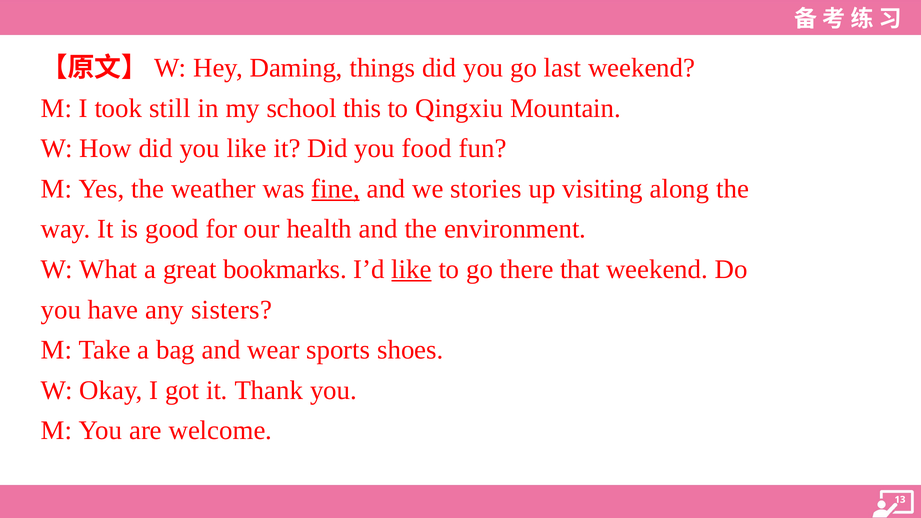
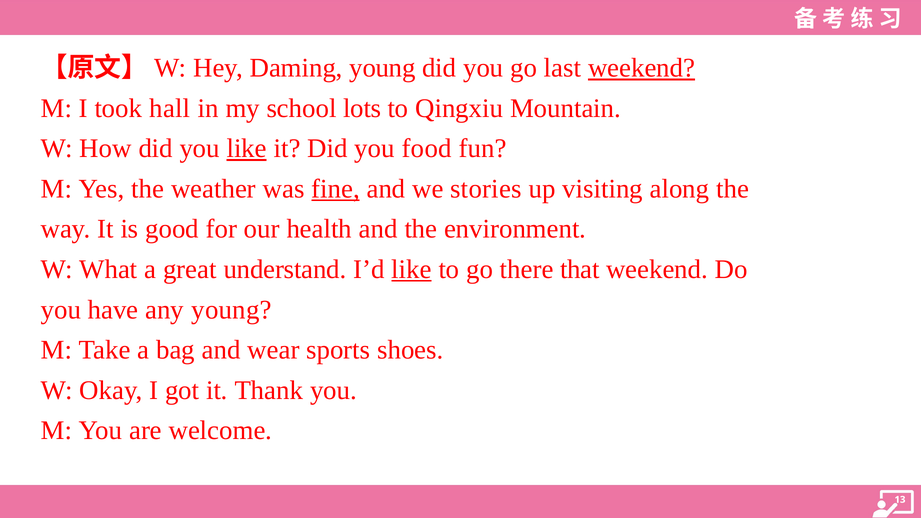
Daming things: things -> young (382, 68)
weekend underline: none -> present (642, 68)
still: still -> hall (170, 108)
this: this -> lots (362, 108)
like underline: none -> present (247, 149)
bookmarks: bookmarks -> understand (285, 269)
any sisters: sisters -> young (232, 310)
